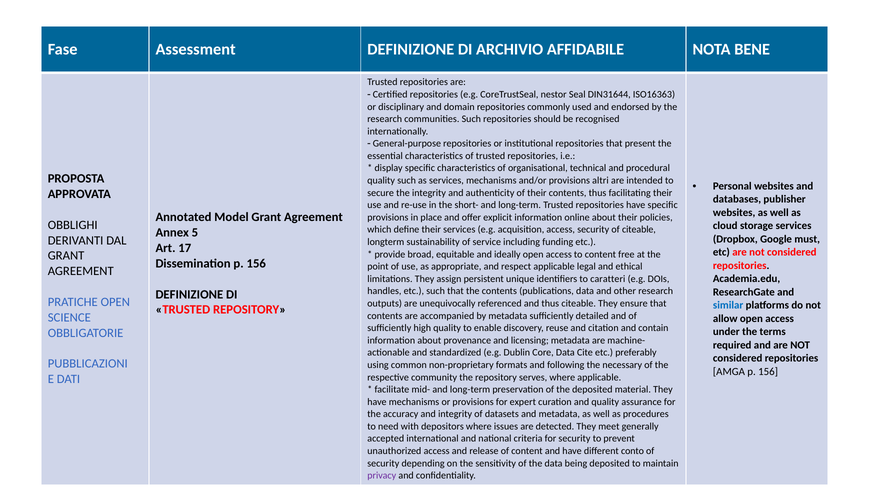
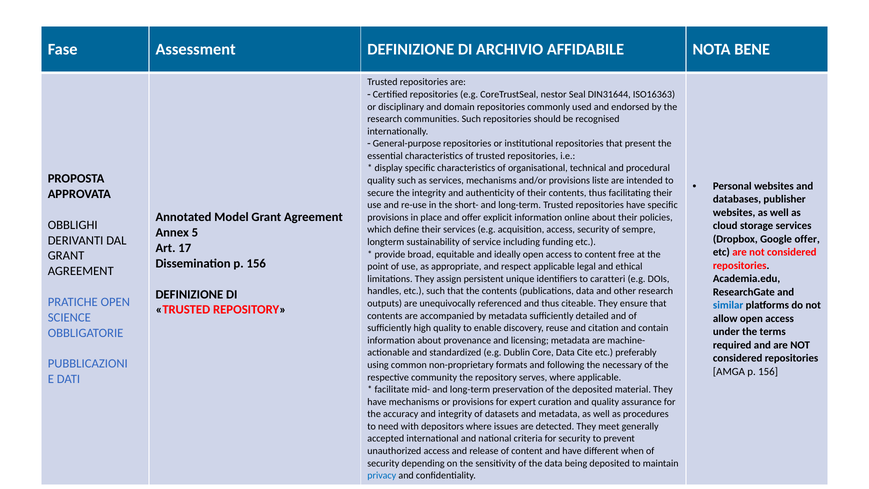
altri: altri -> liste (601, 180)
of citeable: citeable -> sempre (639, 230)
Google must: must -> offer (807, 239)
conto: conto -> when (632, 451)
privacy colour: purple -> blue (382, 475)
